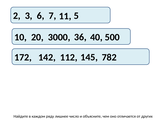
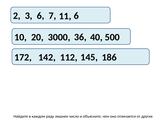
7 5: 5 -> 6 (76, 16)
782: 782 -> 186 (109, 57)
